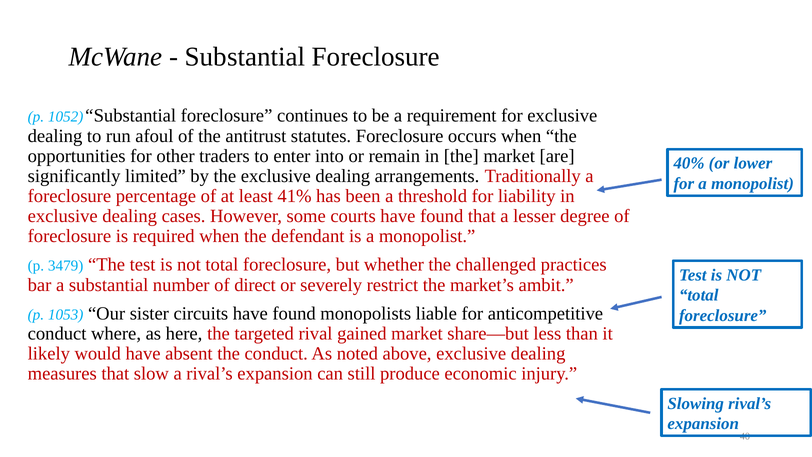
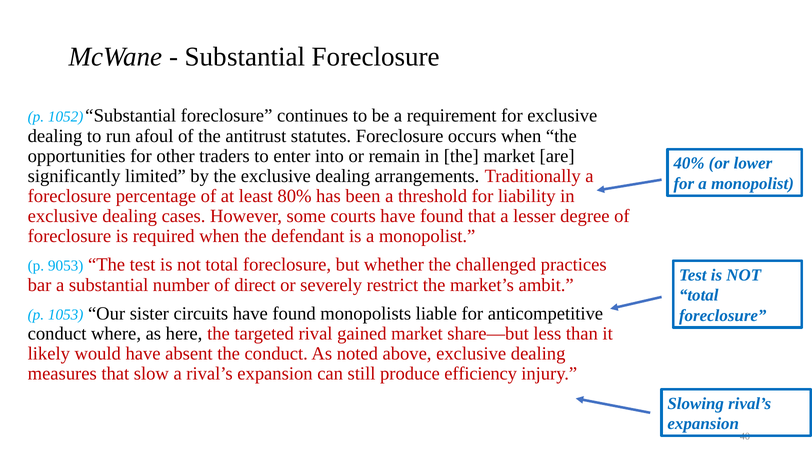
41%: 41% -> 80% (295, 196)
3479: 3479 -> 9053 (66, 266)
economic: economic -> efficiency (481, 373)
